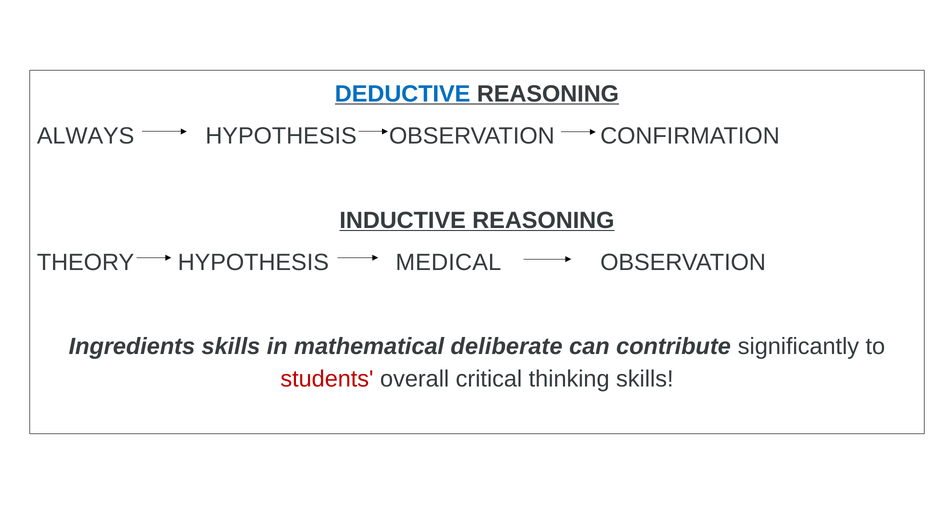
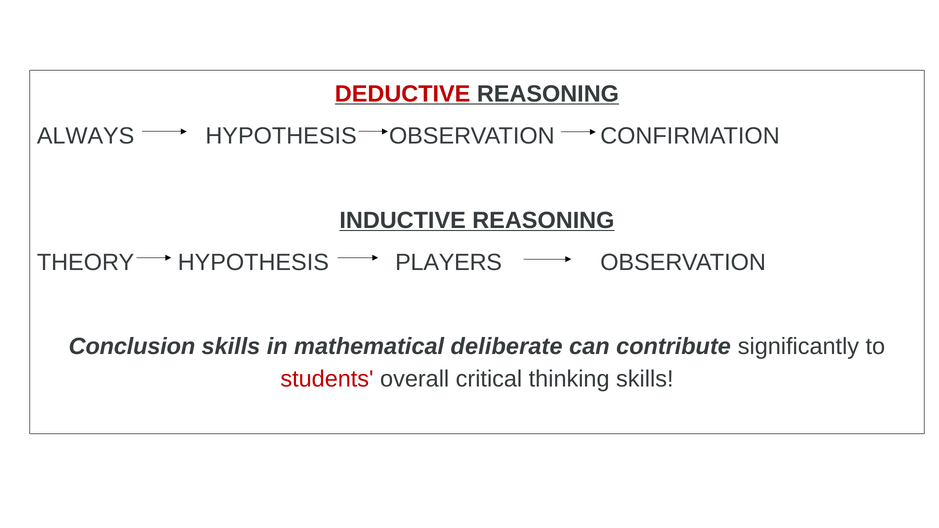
DEDUCTIVE colour: blue -> red (403, 94)
MEDICAL: MEDICAL -> PLAYERS (449, 263)
Ingredients: Ingredients -> Conclusion (132, 347)
